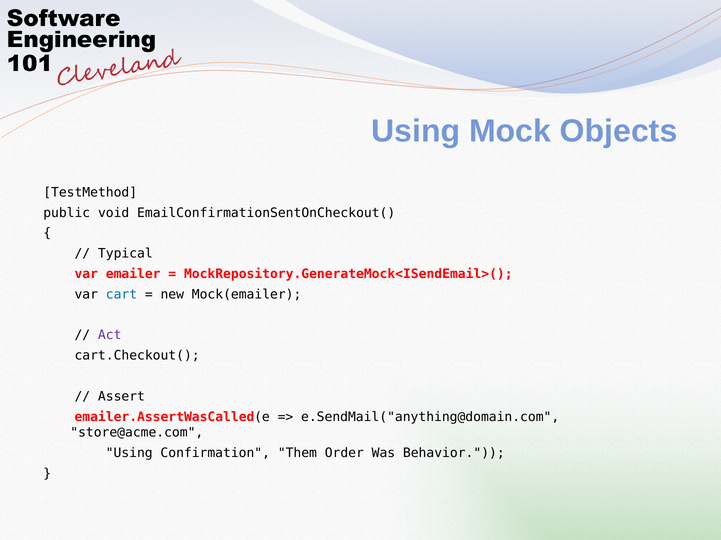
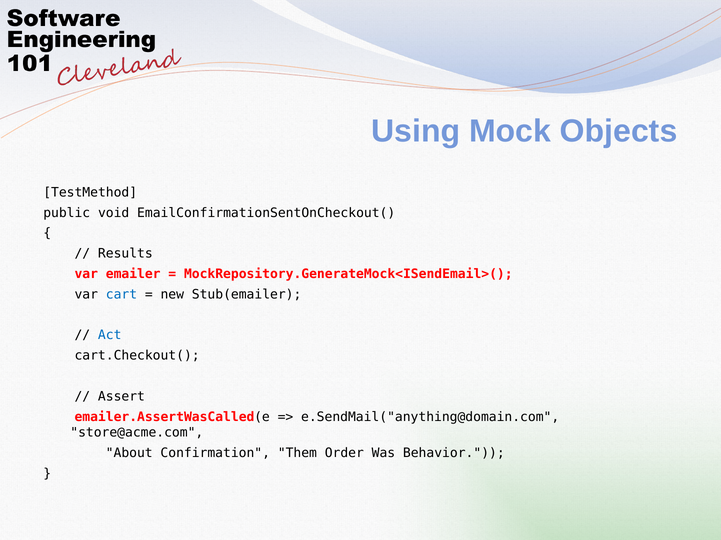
Typical: Typical -> Results (125, 254)
Mock(emailer: Mock(emailer -> Stub(emailer (247, 295)
Act colour: purple -> blue (110, 336)
Using: Using -> About (129, 453)
